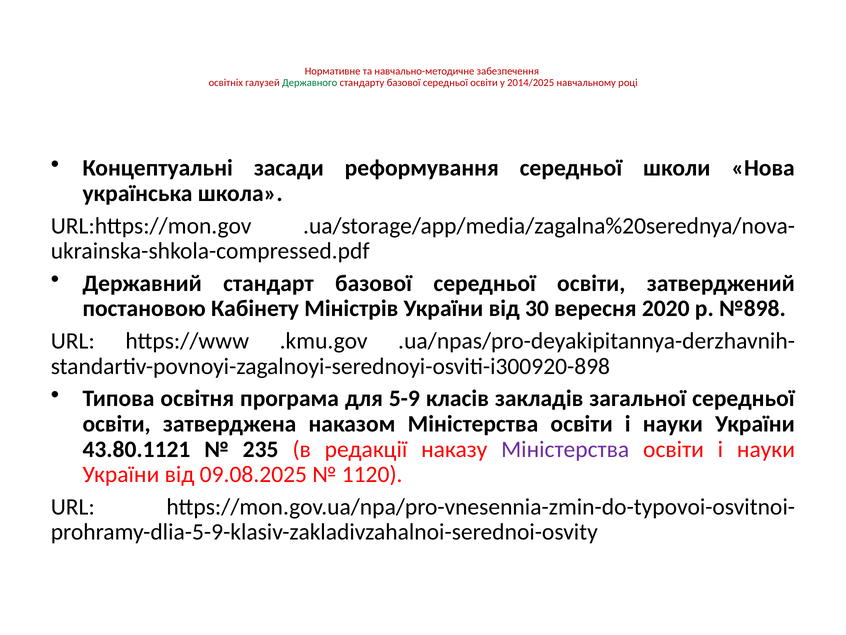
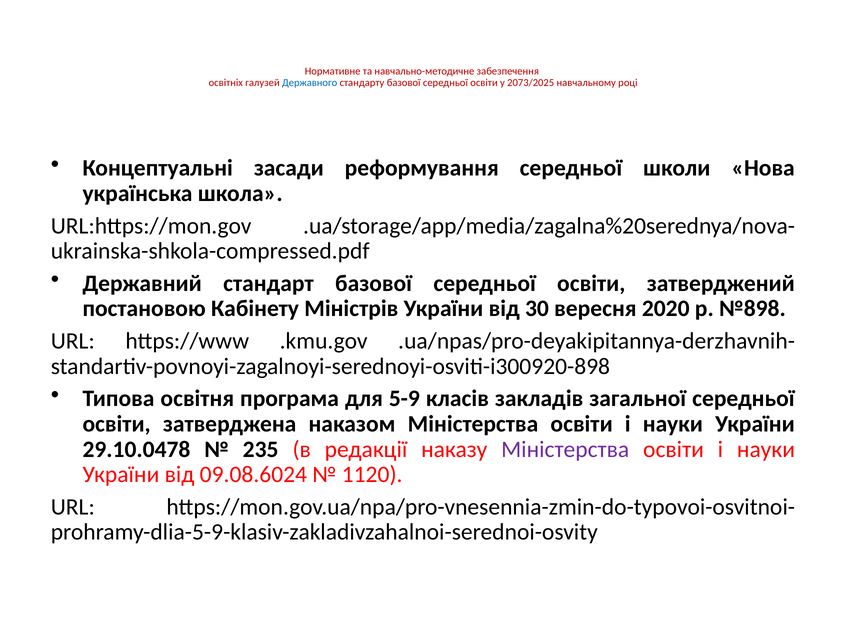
Державного colour: green -> blue (310, 83)
2014/2025: 2014/2025 -> 2073/2025 (531, 83)
43.80.1121: 43.80.1121 -> 29.10.0478 (136, 449)
09.08.2025: 09.08.2025 -> 09.08.6024 (253, 474)
